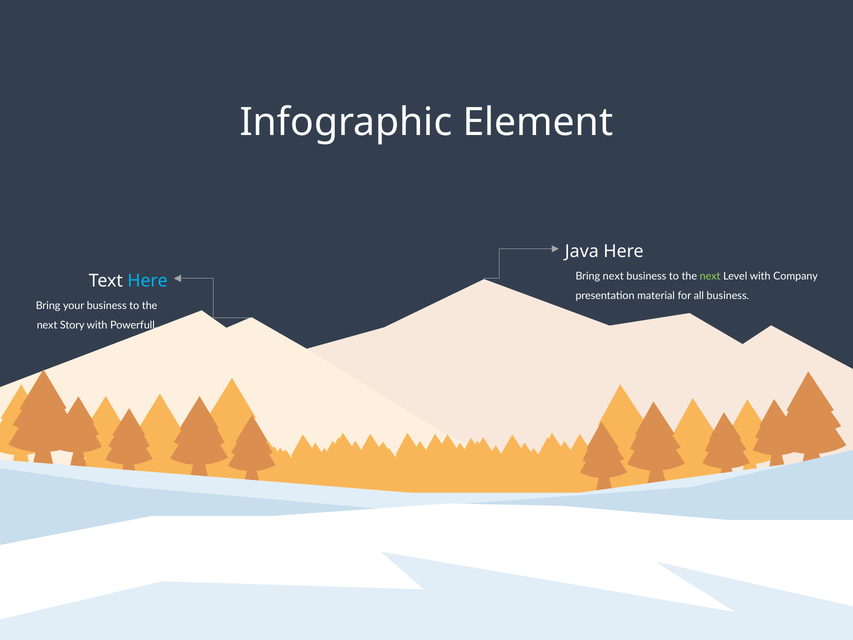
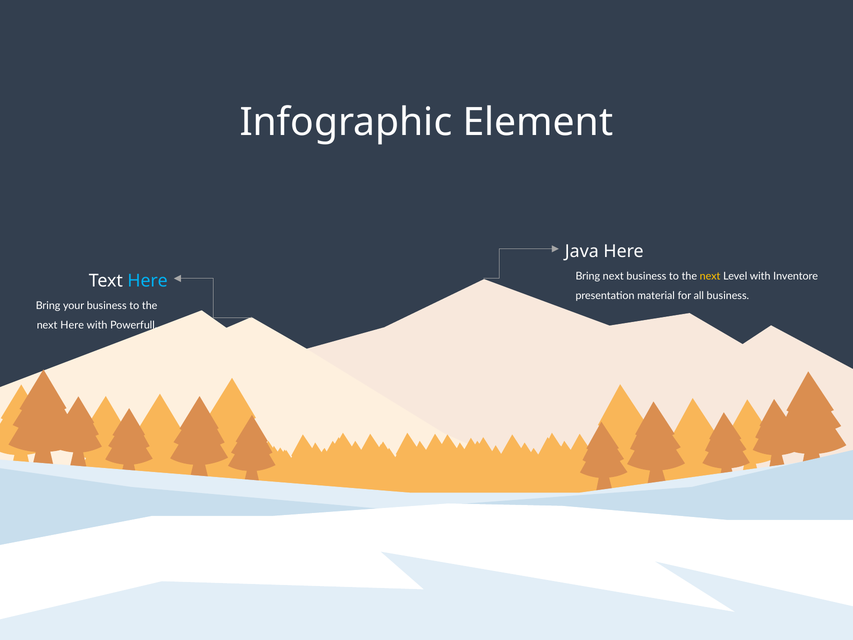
next colour: light green -> yellow (710, 276)
Company: Company -> Inventore (796, 276)
next Story: Story -> Here (72, 325)
